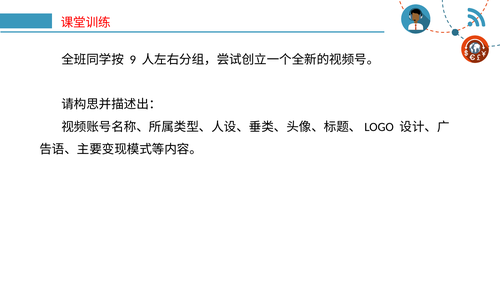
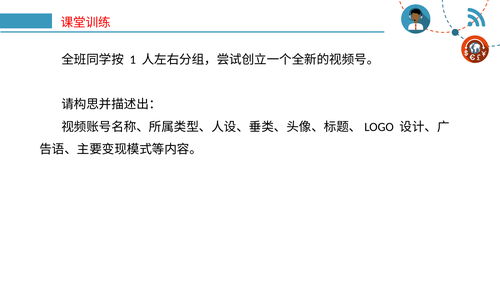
9: 9 -> 1 (133, 60)
